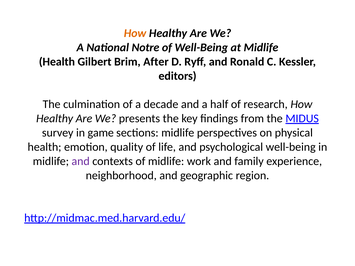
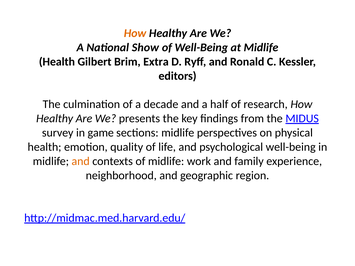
Notre: Notre -> Show (145, 48)
After: After -> Extra (156, 62)
and colour: purple -> orange (81, 161)
